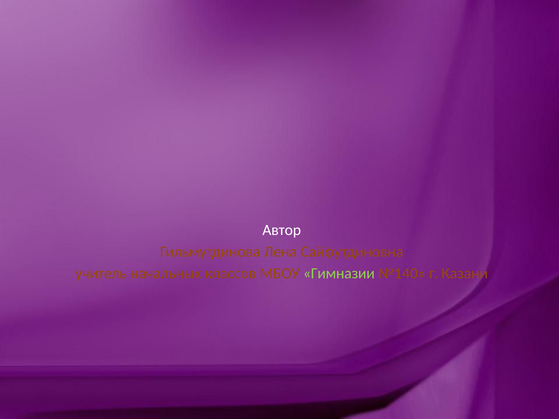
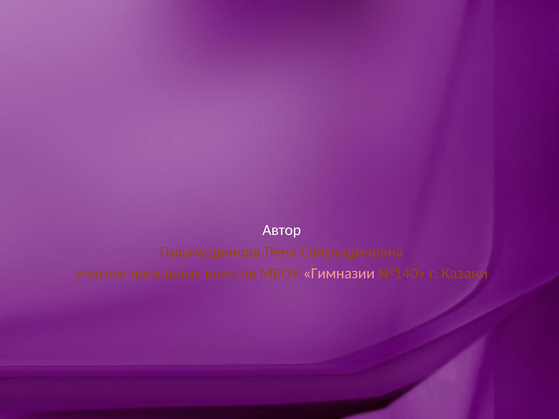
Гимназии colour: light green -> pink (339, 274)
